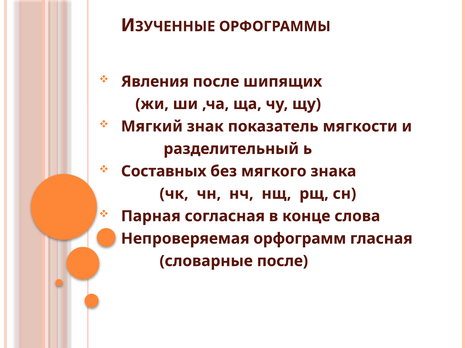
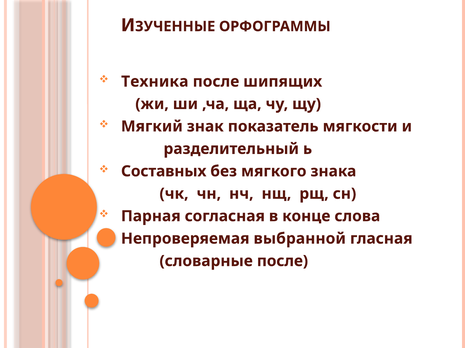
Явления: Явления -> Техника (155, 82)
орфограмм: орфограмм -> выбранной (300, 239)
